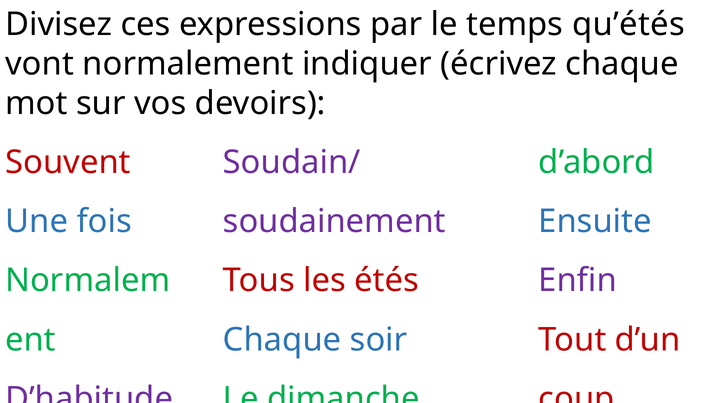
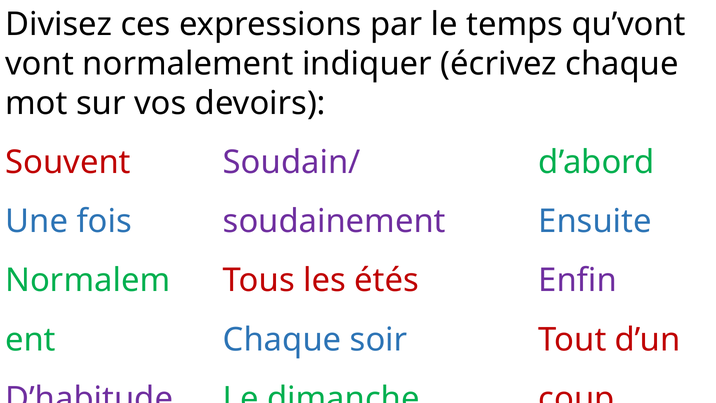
qu’étés: qu’étés -> qu’vont (629, 25)
